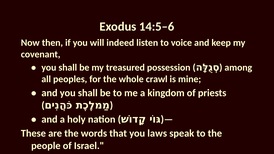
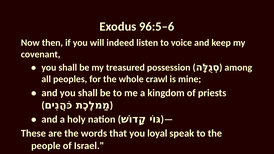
14:5–6: 14:5–6 -> 96:5–6 (157, 27)
laws: laws -> loyal (157, 133)
